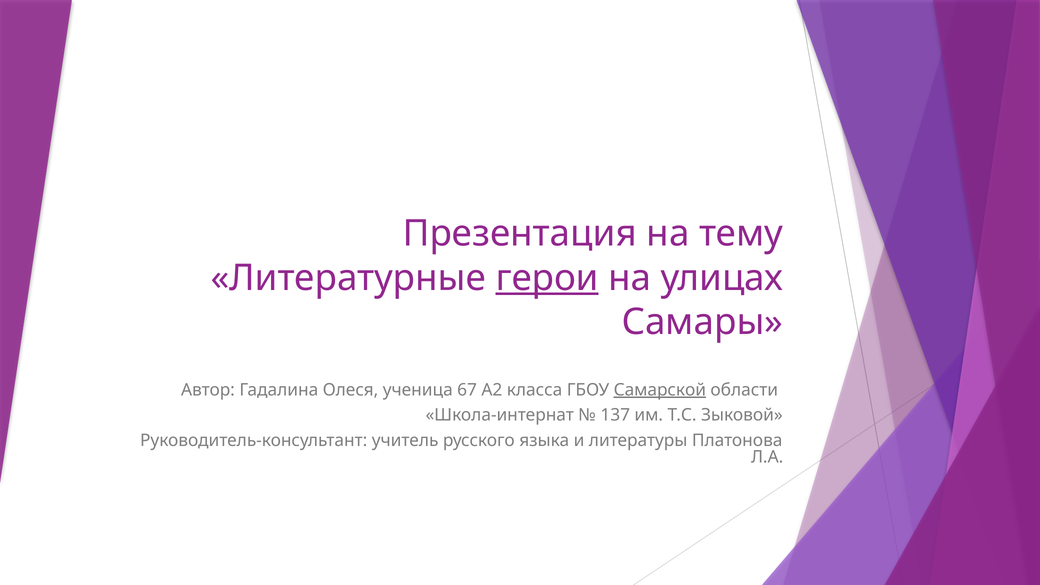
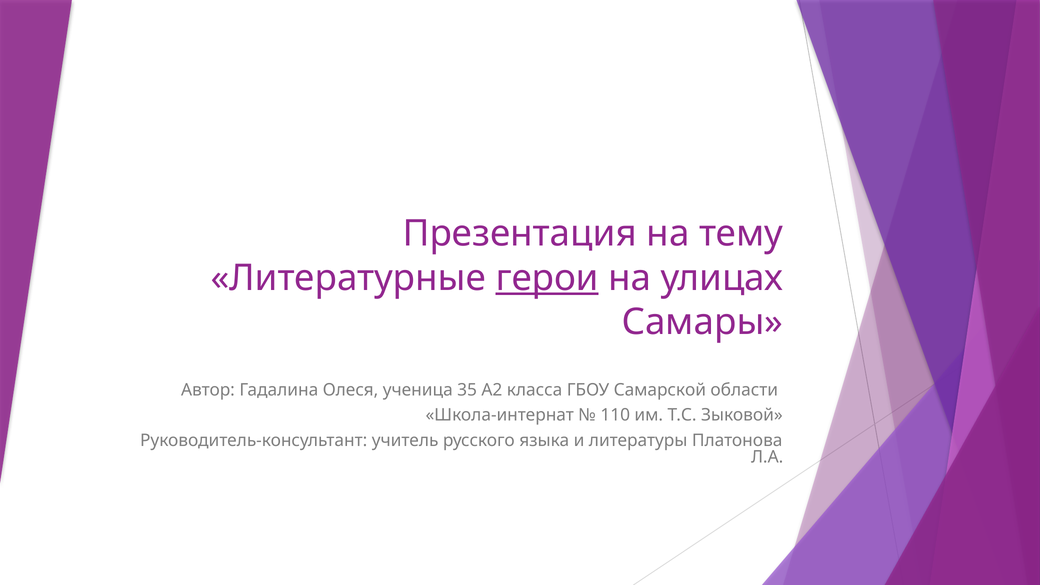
67: 67 -> 35 (467, 390)
Самарской underline: present -> none (660, 390)
137: 137 -> 110 (615, 415)
